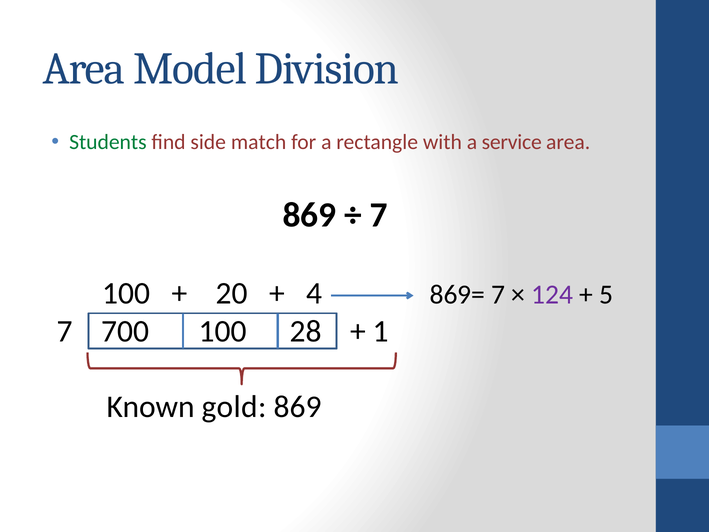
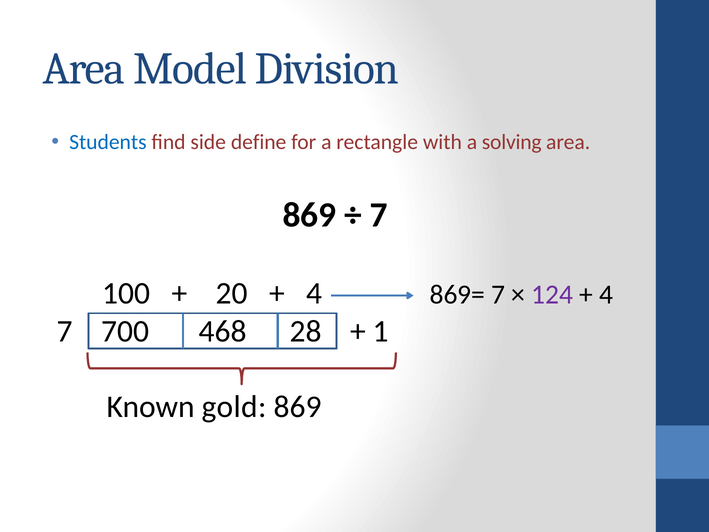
Students colour: green -> blue (108, 142)
match: match -> define (259, 142)
service: service -> solving (512, 142)
5: 5 -> 4 (606, 295)
700 100: 100 -> 468 (223, 331)
